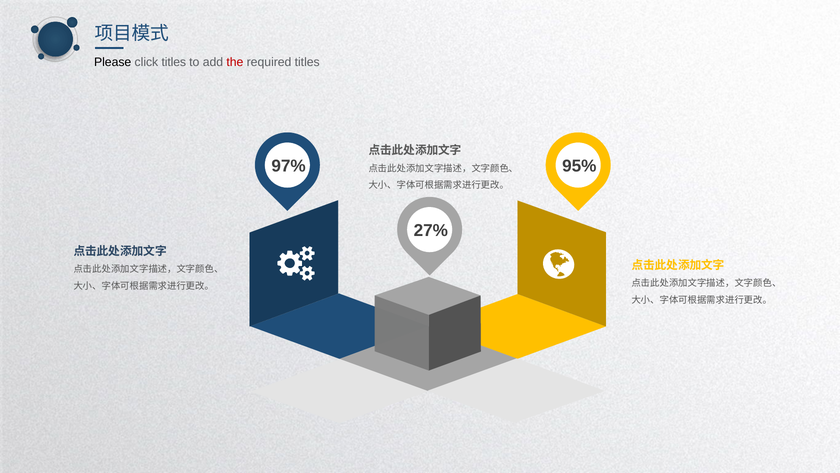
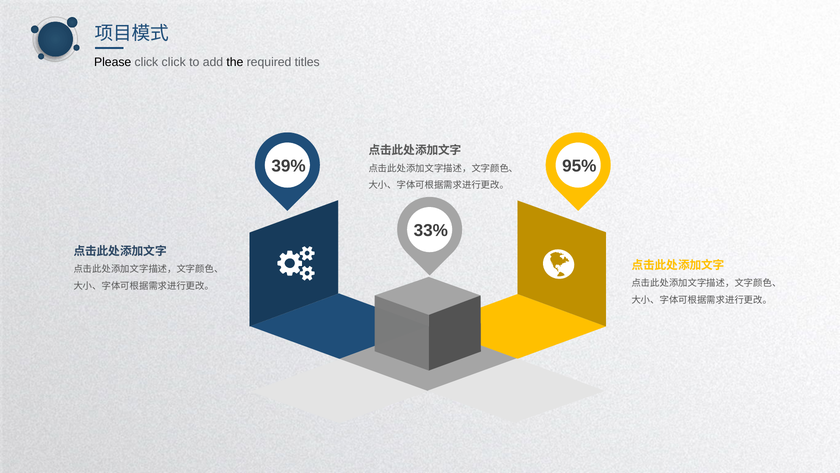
click titles: titles -> click (174, 62)
the colour: red -> black (235, 62)
97%: 97% -> 39% (289, 166)
27%: 27% -> 33% (431, 230)
